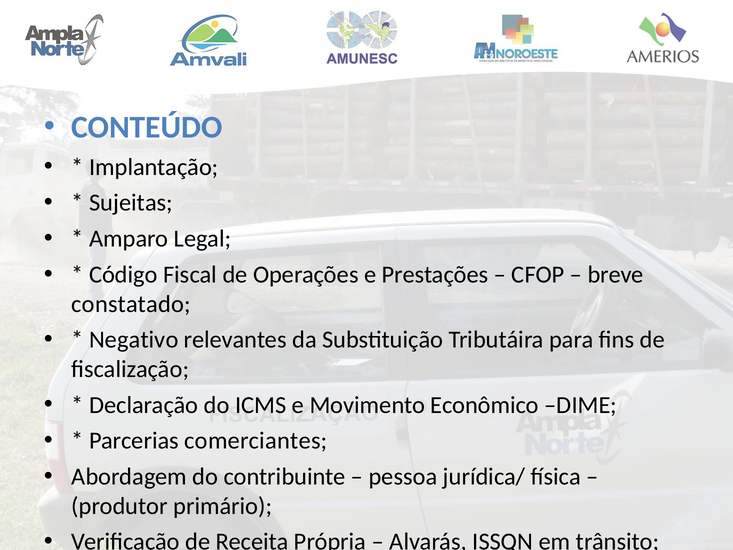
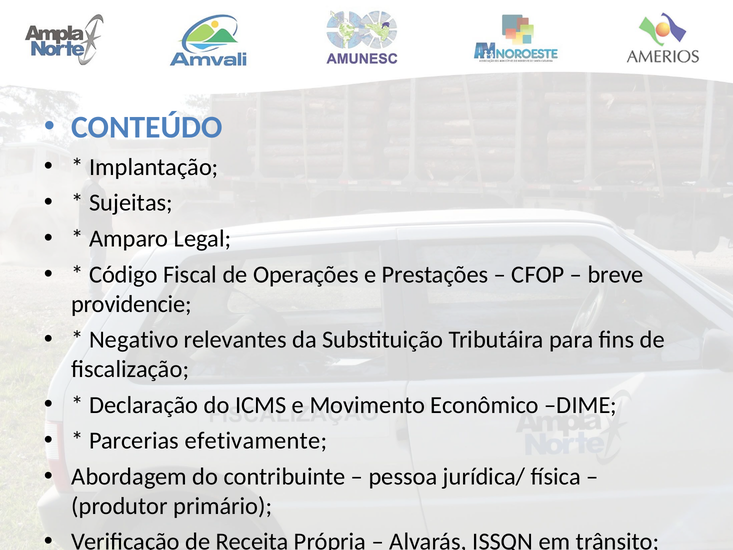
constatado: constatado -> providencie (131, 304)
comerciantes: comerciantes -> efetivamente (256, 441)
